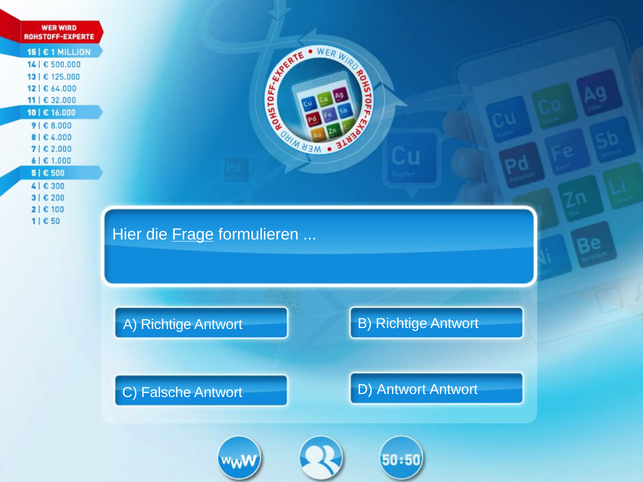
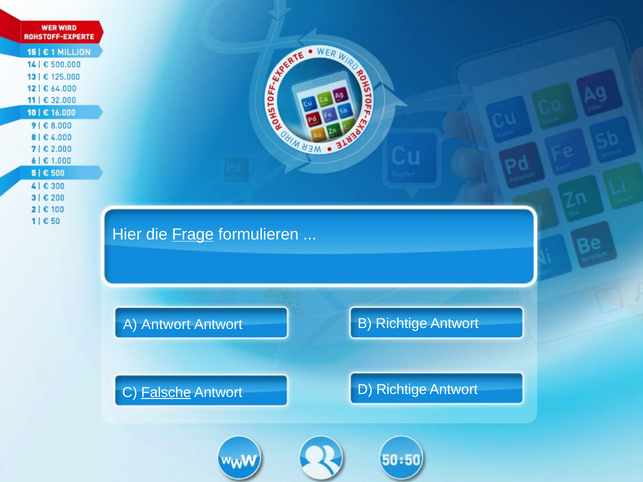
A Richtige: Richtige -> Antwort (166, 324)
D Antwort: Antwort -> Richtige (402, 390)
Falsche underline: none -> present (166, 393)
